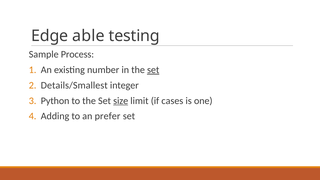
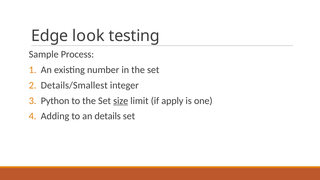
able: able -> look (88, 36)
set underline: present -> none (153, 70)
cases: cases -> apply (172, 101)
prefer: prefer -> details (108, 116)
